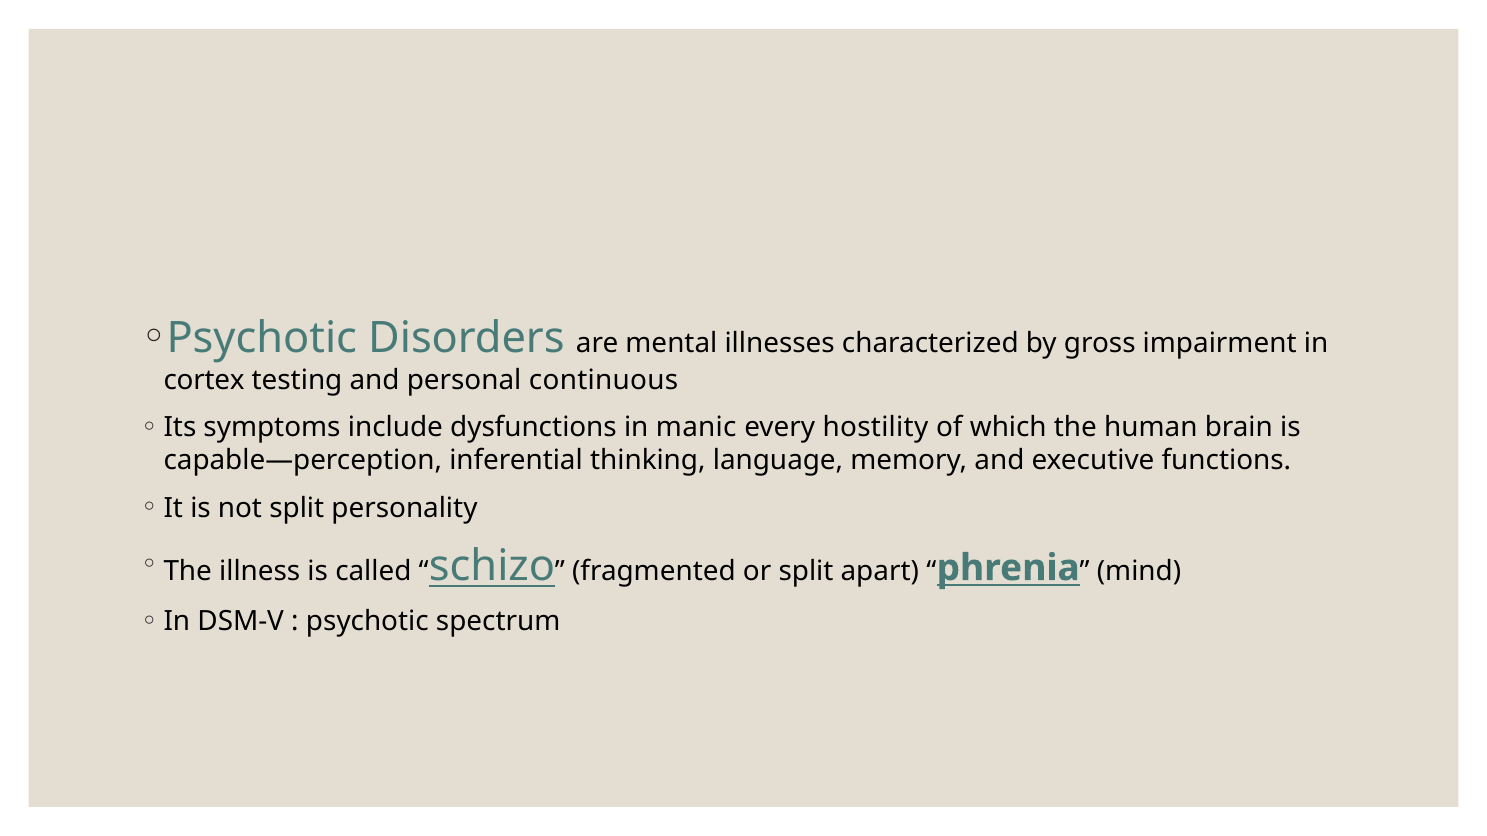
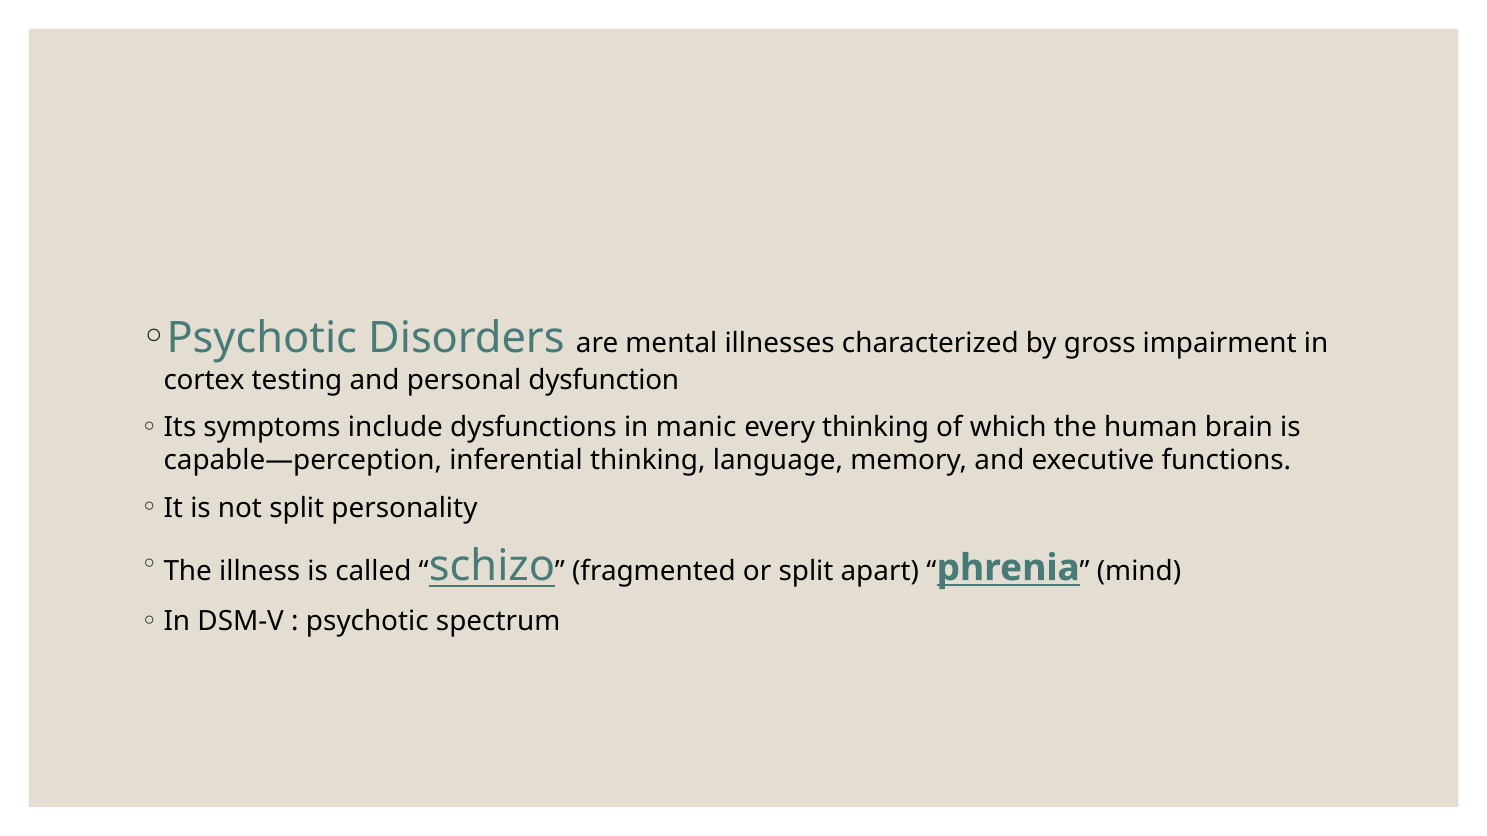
continuous: continuous -> dysfunction (604, 380)
every hostility: hostility -> thinking (876, 428)
